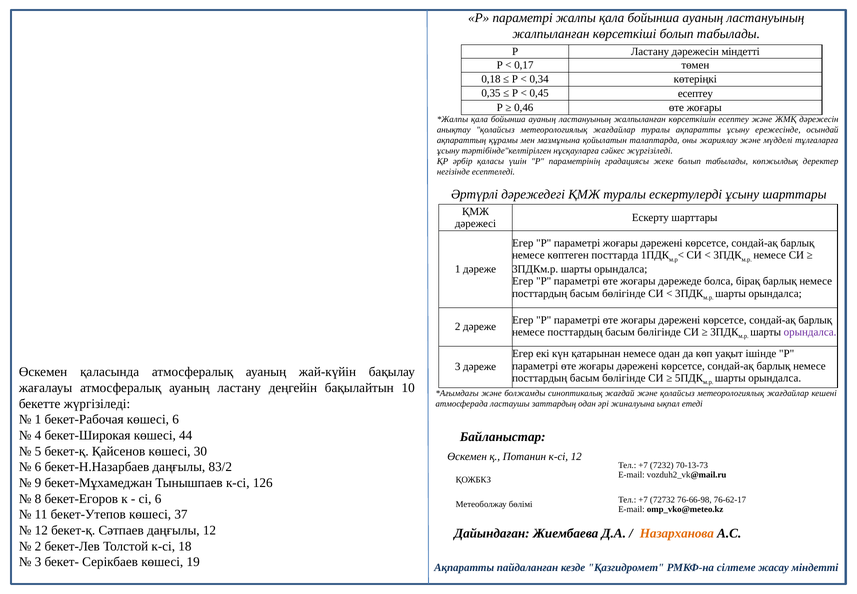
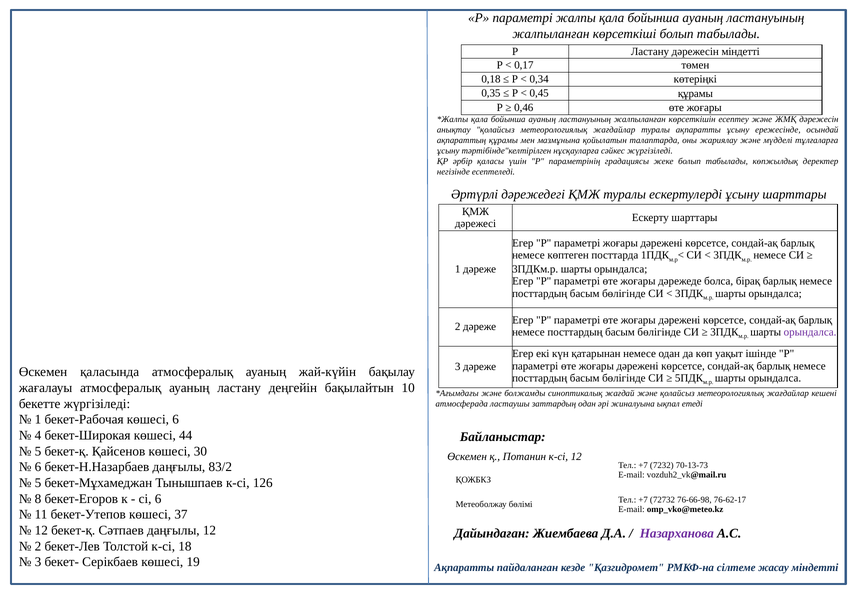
0,45 есептеу: есептеу -> құрамы (695, 93)
9: 9 -> 5 (38, 482)
Назарханова colour: orange -> purple (677, 533)
